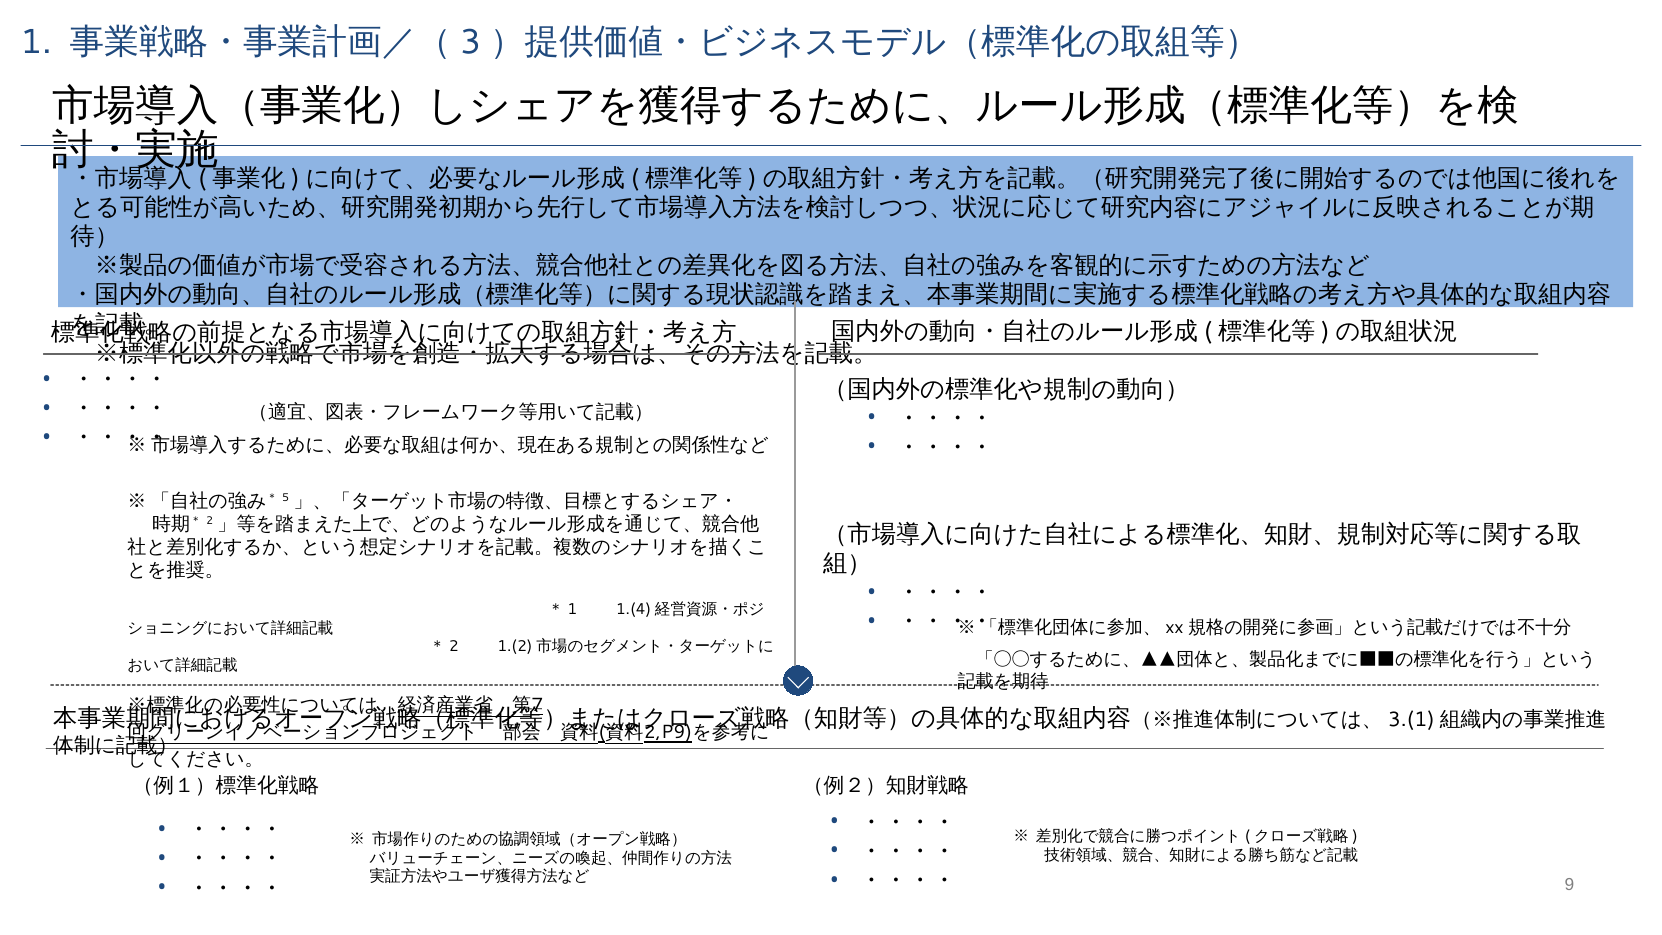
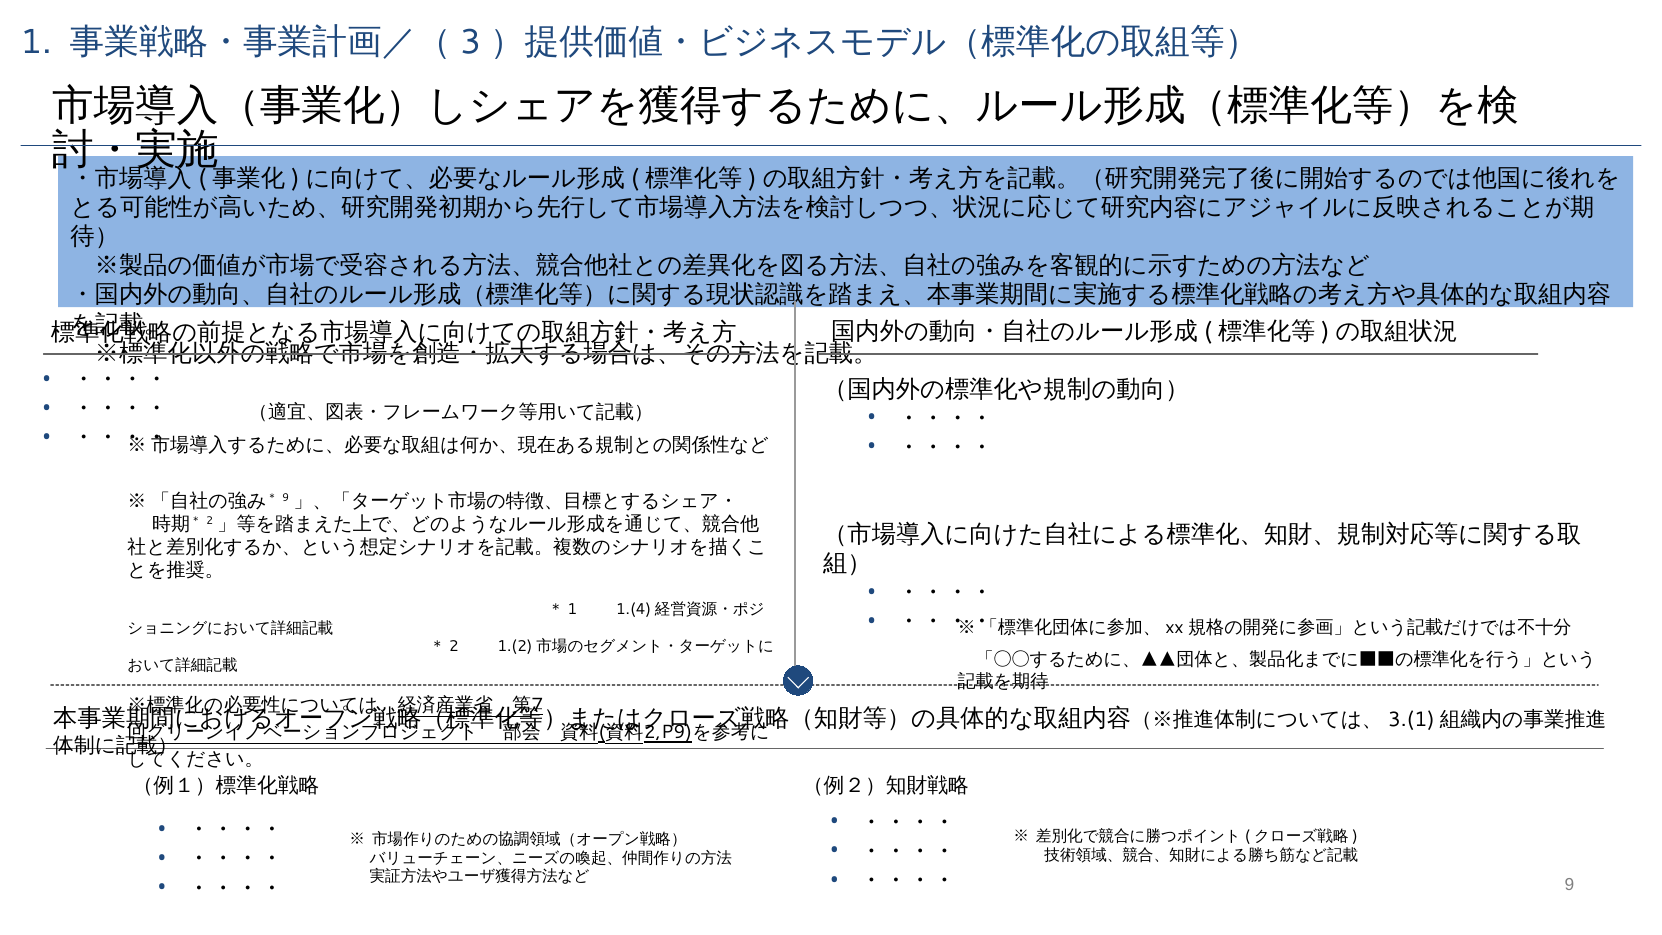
5: 5 -> 9 (286, 498)
